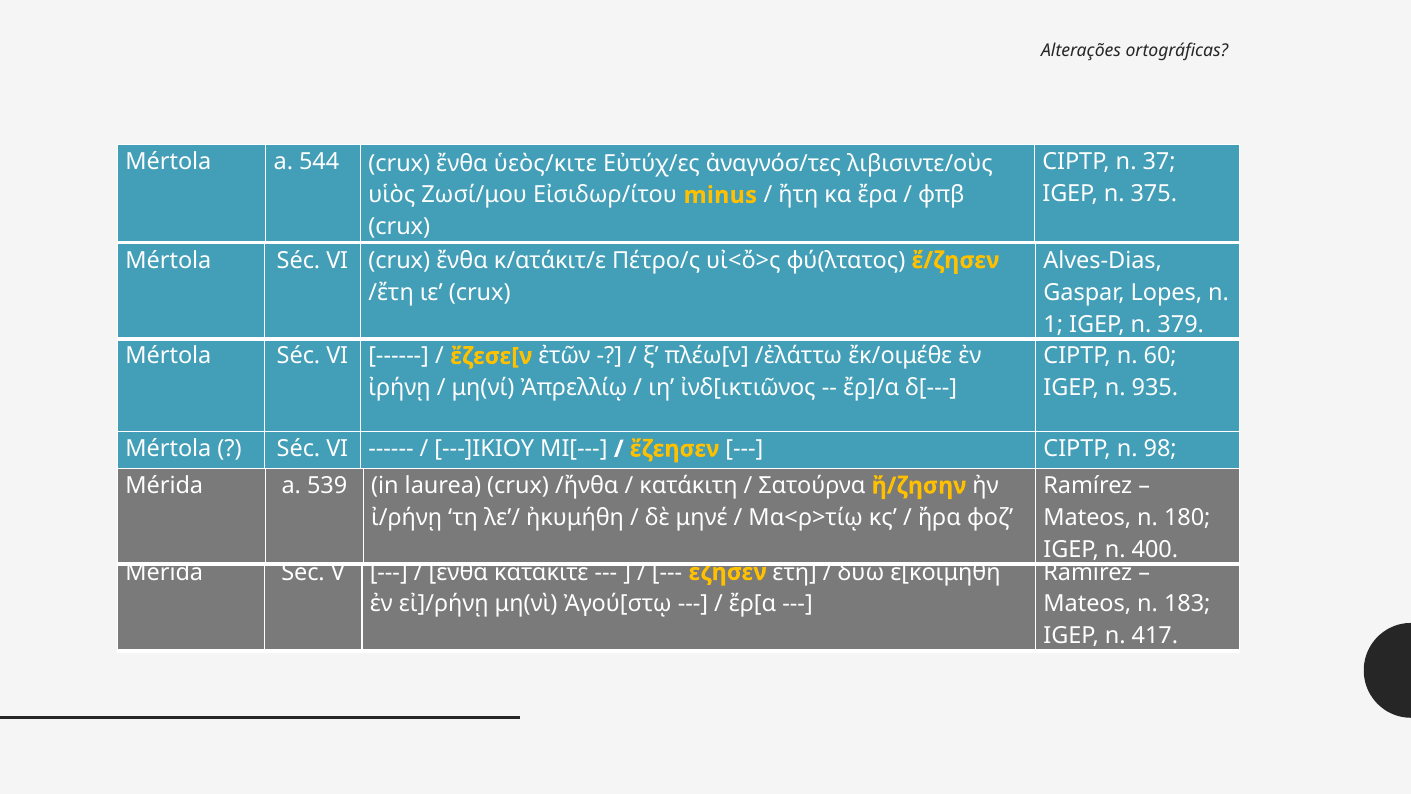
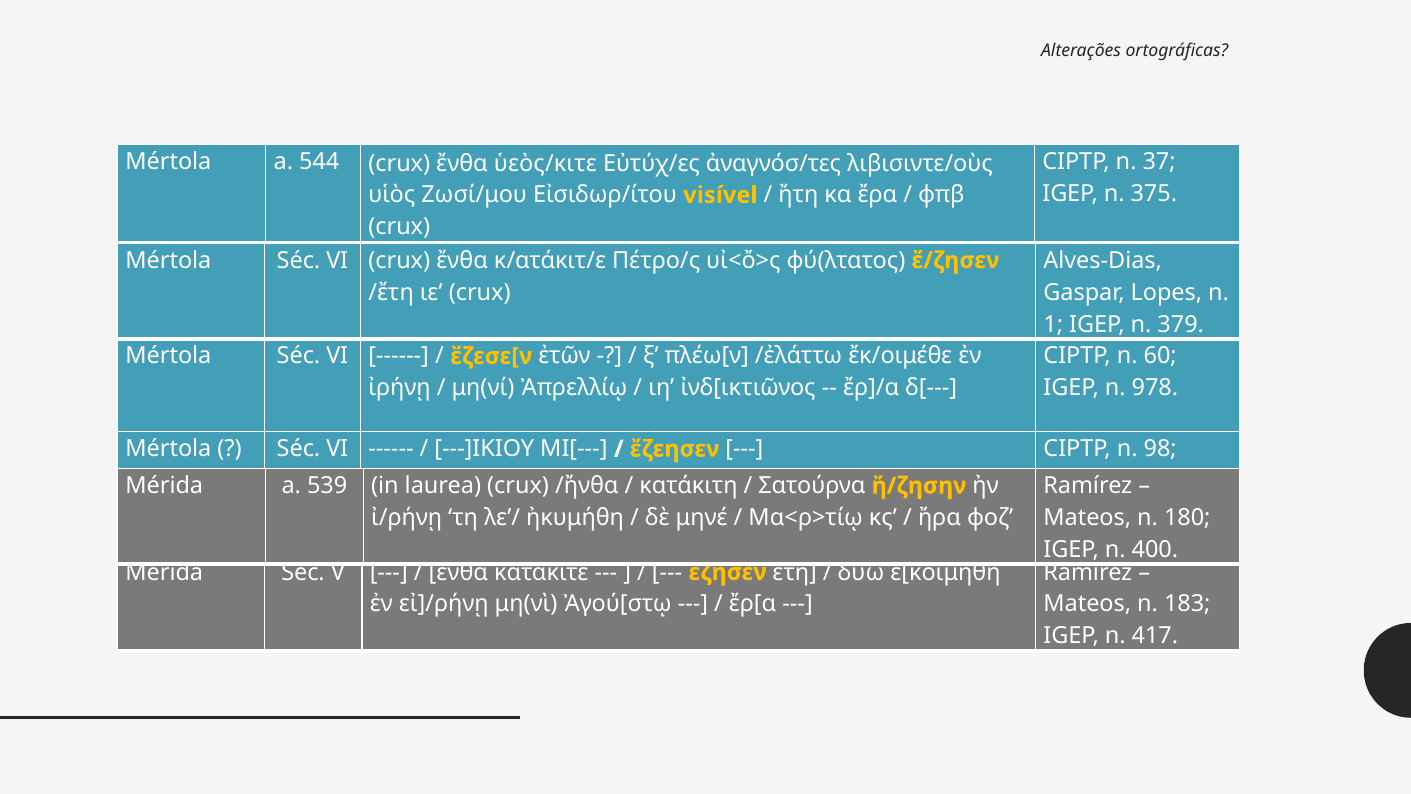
minus: minus -> visível (720, 195)
935: 935 -> 978 (1155, 388)
